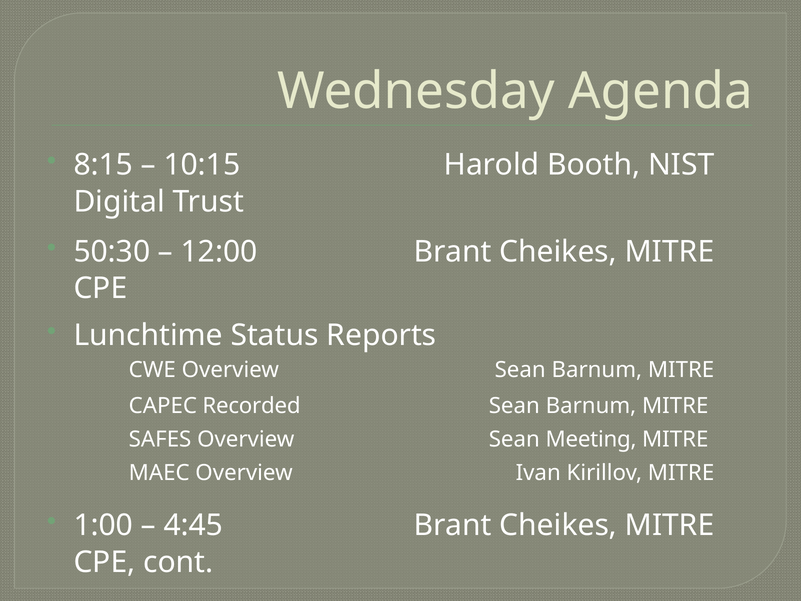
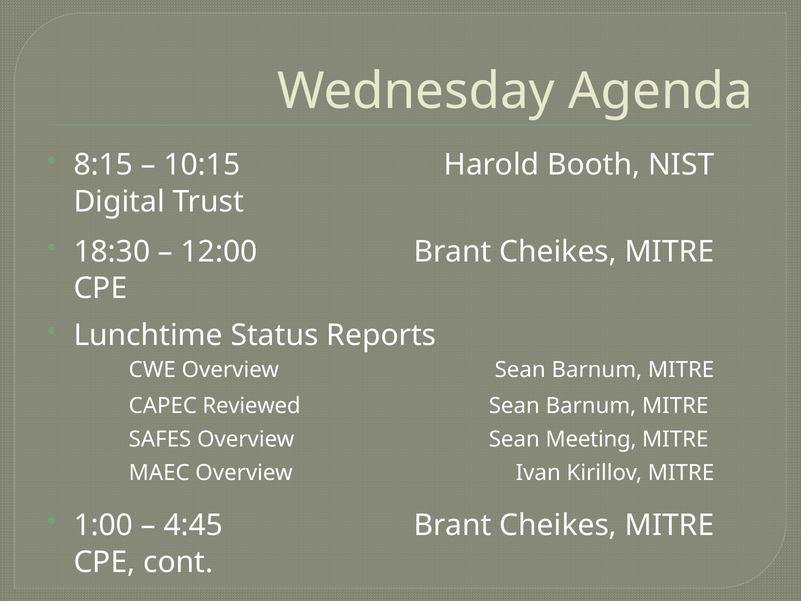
50:30: 50:30 -> 18:30 (112, 252)
Recorded: Recorded -> Reviewed (252, 406)
